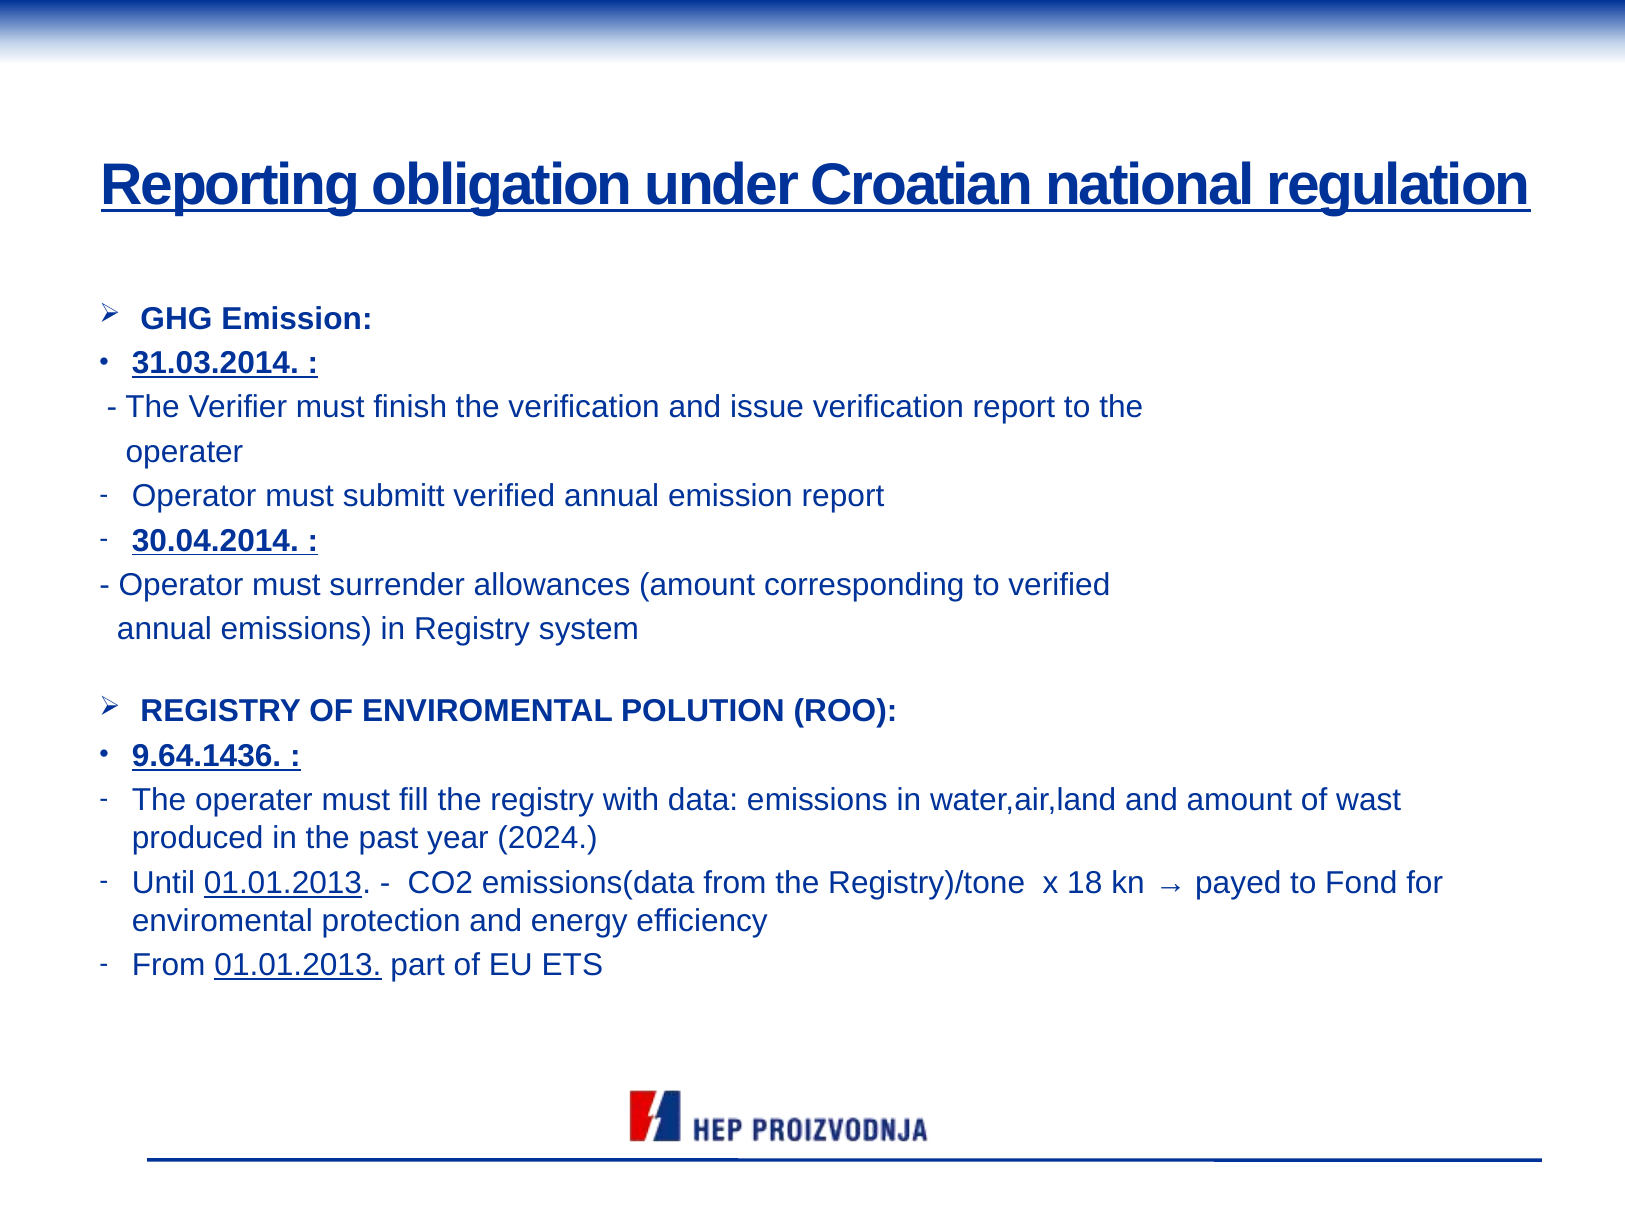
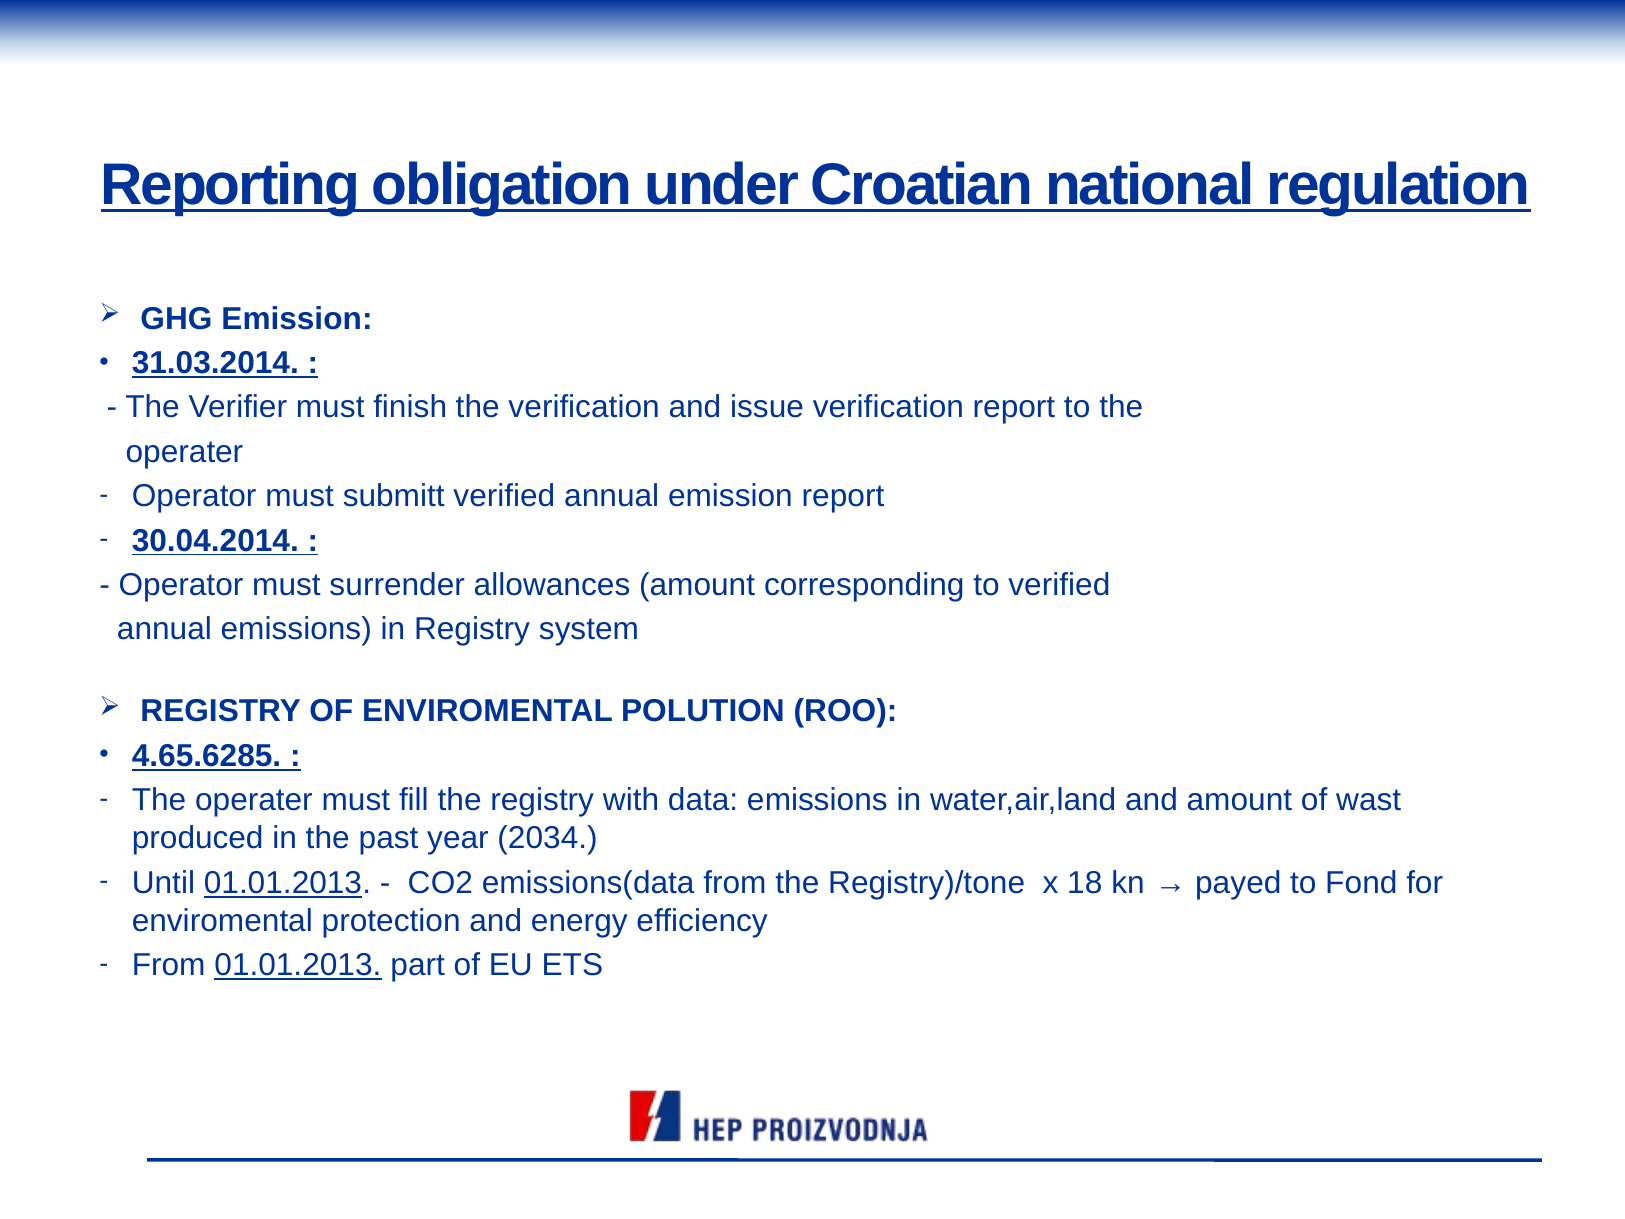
9.64.1436: 9.64.1436 -> 4.65.6285 (207, 756)
2024: 2024 -> 2034 (548, 838)
